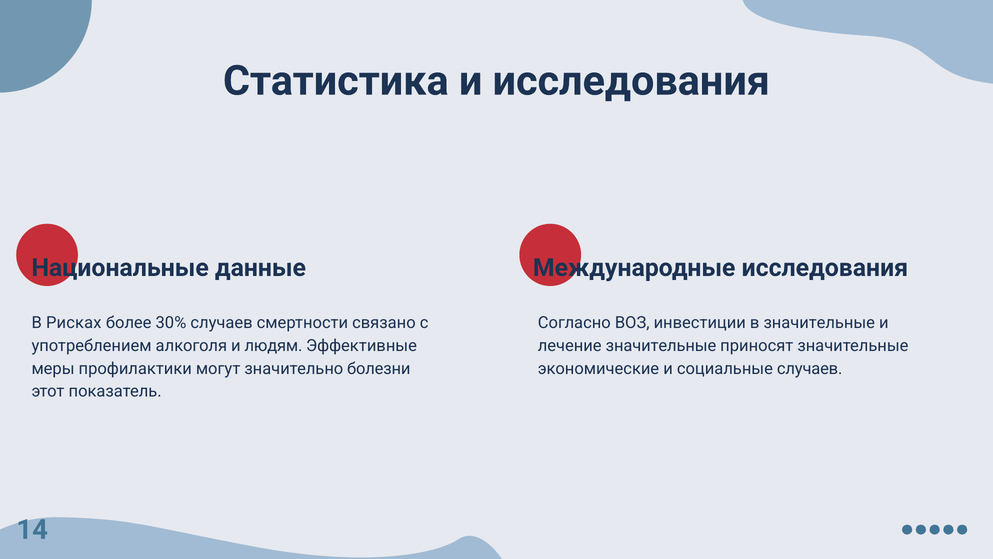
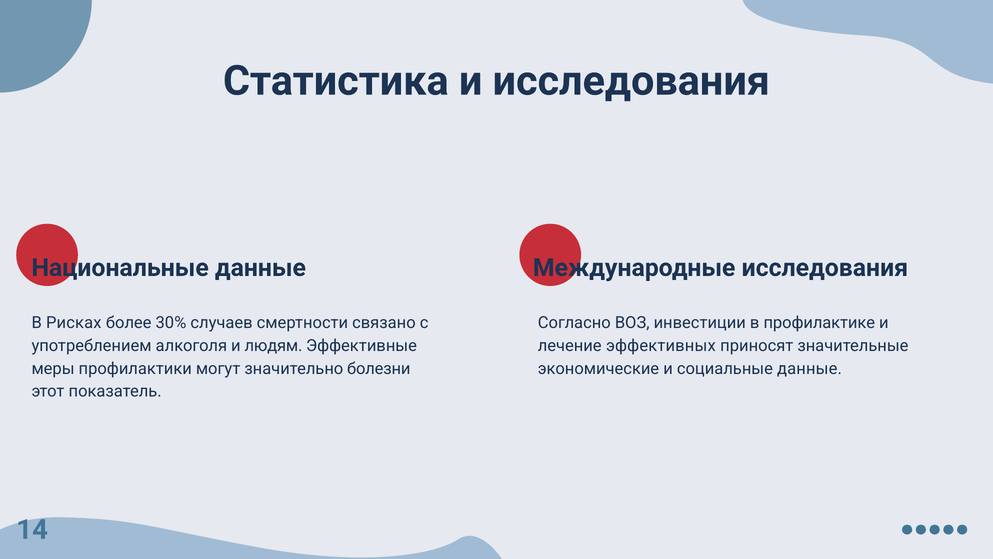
в значительные: значительные -> профилактике (819, 323)
лечение значительные: значительные -> эффективных (661, 345)
социальные случаев: случаев -> данные (810, 368)
